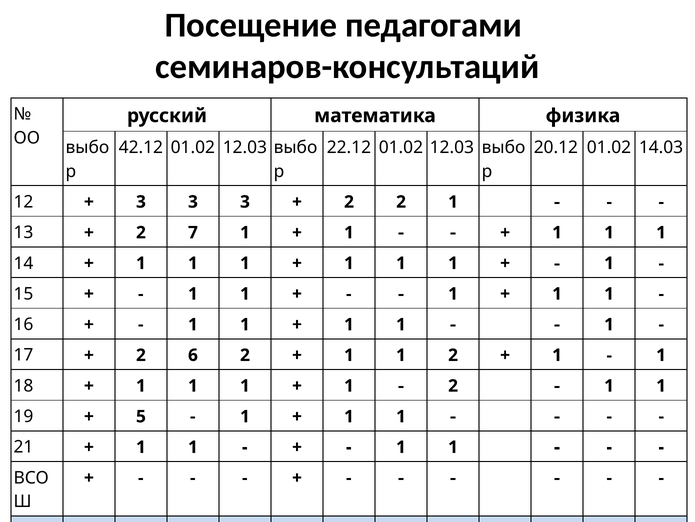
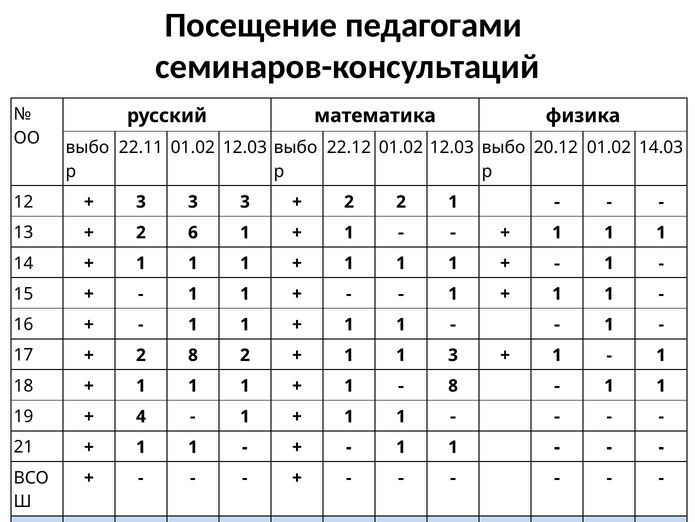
42.12: 42.12 -> 22.11 (141, 147)
7: 7 -> 6 (193, 232)
2 6: 6 -> 8 (193, 355)
1 2: 2 -> 3 (453, 355)
2: 2 -> 8 (453, 385)
5: 5 -> 4 (141, 416)
